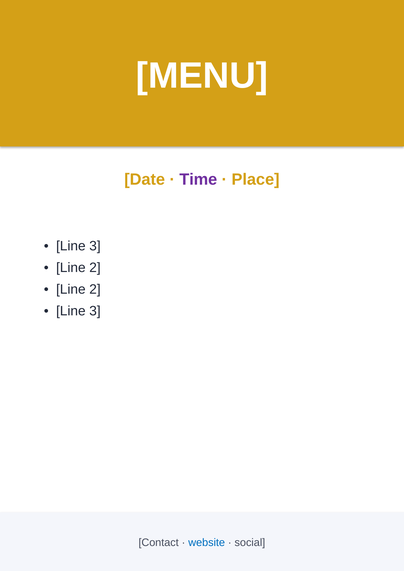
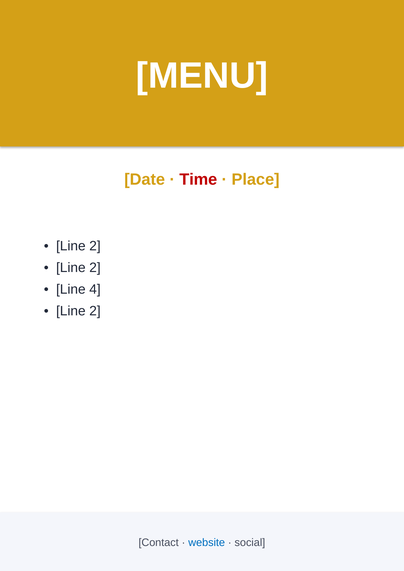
Time colour: purple -> red (198, 179)
3: 3 -> 2 (95, 246)
2: 2 -> 4 (95, 289)
3: 3 -> 2 (95, 311)
